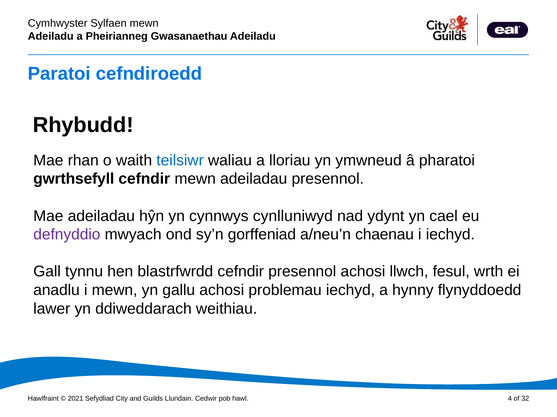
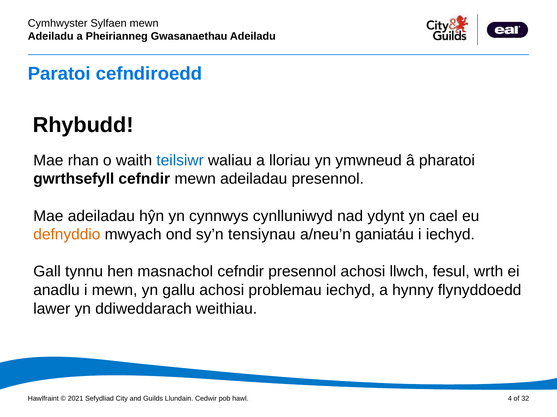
defnyddio colour: purple -> orange (67, 235)
gorffeniad: gorffeniad -> tensiynau (262, 235)
chaenau: chaenau -> ganiatáu (385, 235)
blastrfwrdd: blastrfwrdd -> masnachol (175, 272)
